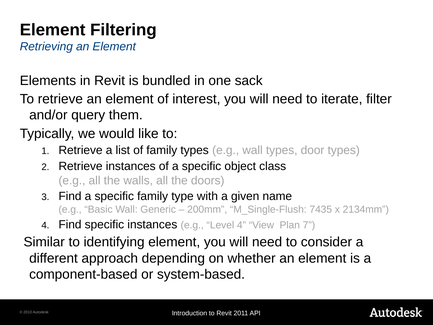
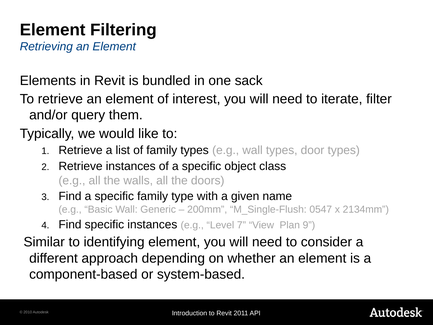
7435: 7435 -> 0547 (321, 209)
Level 4: 4 -> 7 (241, 225)
7: 7 -> 9 (309, 225)
